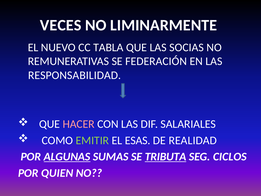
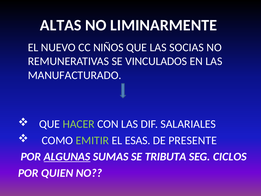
VECES: VECES -> ALTAS (61, 25)
TABLA: TABLA -> NIÑOS (108, 47)
FEDERACIÓN: FEDERACIÓN -> VINCULADOS (156, 61)
RESPONSABILIDAD: RESPONSABILIDAD -> MANUFACTURADO (75, 75)
HACER colour: pink -> light green (79, 124)
REALIDAD: REALIDAD -> PRESENTE (193, 140)
TRIBUTA underline: present -> none (166, 157)
